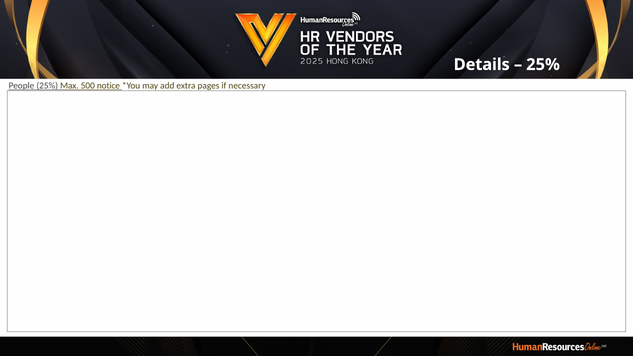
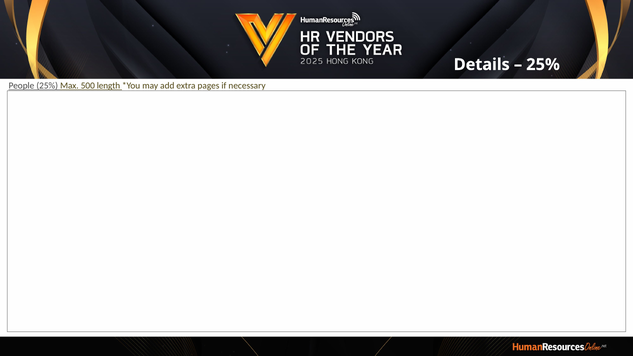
notice: notice -> length (108, 86)
